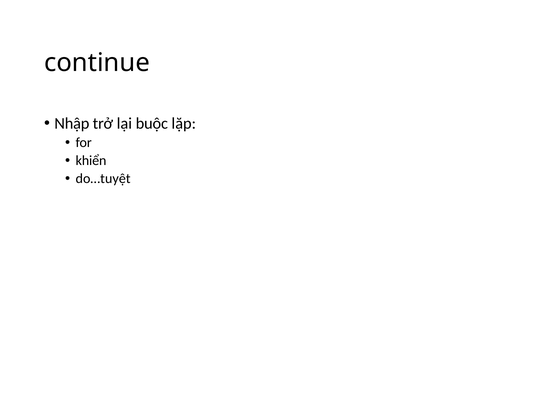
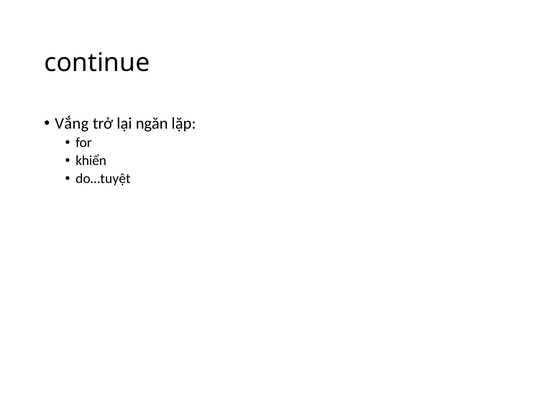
Nhập: Nhập -> Vắng (72, 123)
buộc: buộc -> ngăn (152, 123)
